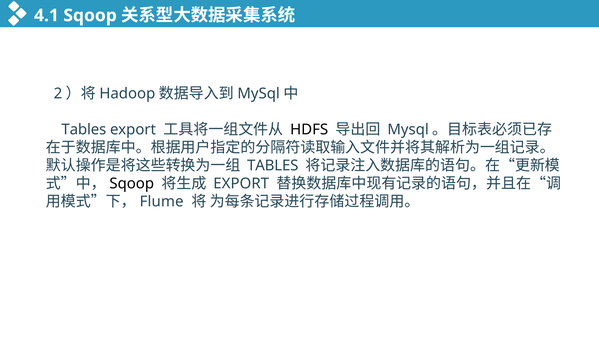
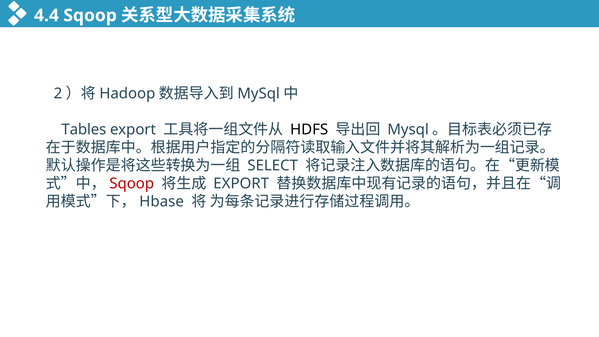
4.1: 4.1 -> 4.4 (46, 15)
TABLES: TABLES -> SELECT (273, 165)
Sqoop colour: black -> red (132, 183)
Flume: Flume -> Hbase (162, 201)
